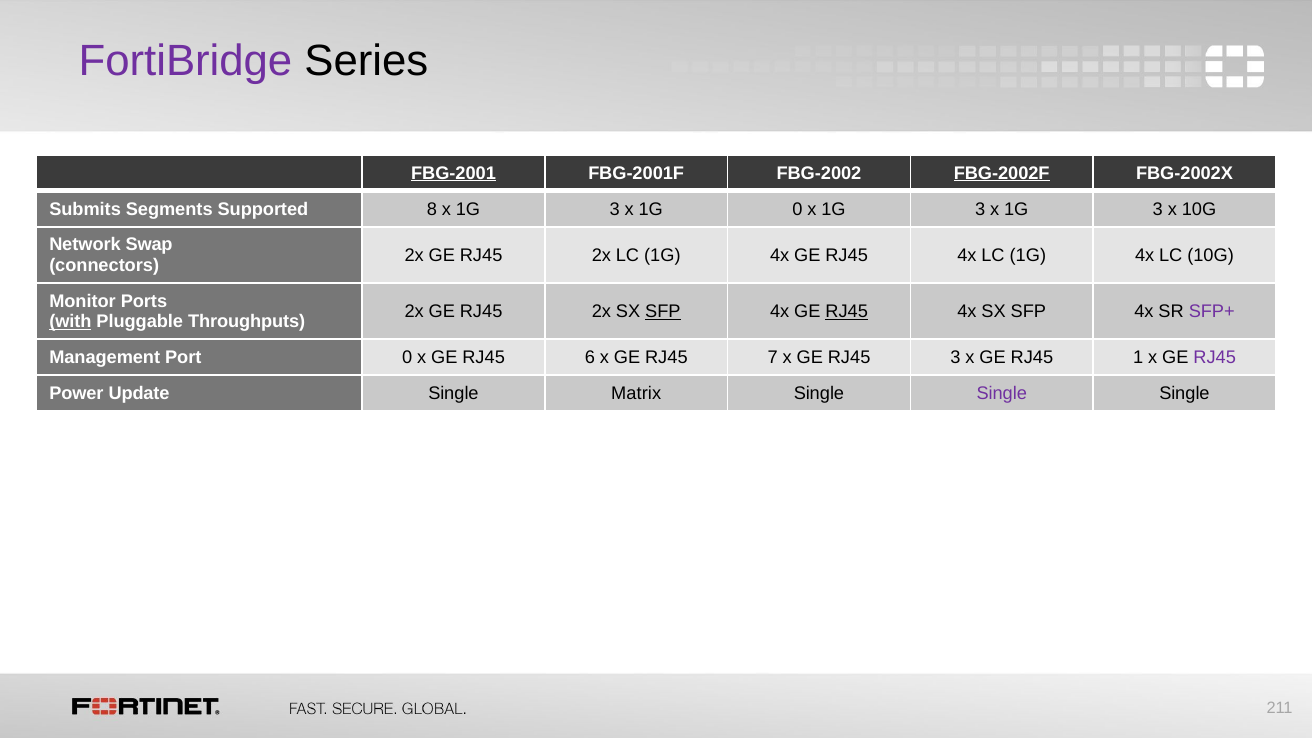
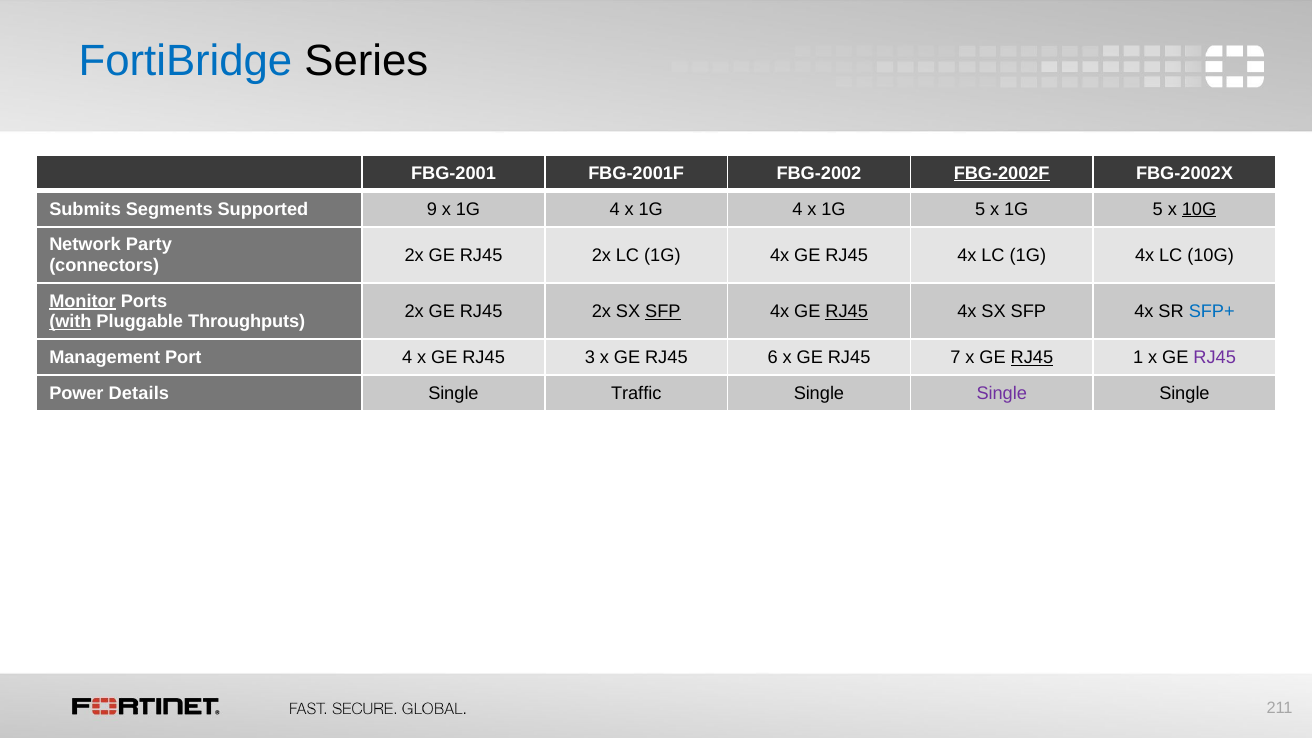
FortiBridge colour: purple -> blue (186, 61)
FBG-2001 underline: present -> none (454, 173)
8: 8 -> 9 (432, 209)
3: 3 -> 4 (615, 209)
0: 0 -> 4 (797, 209)
3: 3 -> 5 (980, 209)
3: 3 -> 5 (1158, 209)
10G underline: none -> present (1199, 209)
Swap: Swap -> Party (149, 245)
Monitor underline: none -> present (82, 301)
SFP+ colour: purple -> blue (1212, 311)
Port 0: 0 -> 4 (407, 357)
6: 6 -> 3 (590, 357)
7: 7 -> 6 (773, 357)
RJ45 3: 3 -> 7 (955, 357)
RJ45 underline: none -> present (1032, 357)
Update: Update -> Details (139, 393)
Matrix: Matrix -> Traffic (636, 393)
